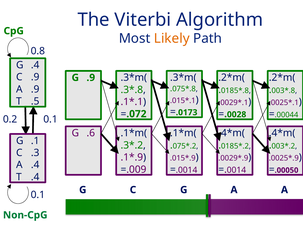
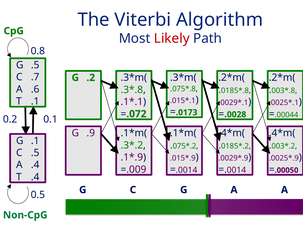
Likely colour: orange -> red (172, 39)
G .4: .4 -> .5 (35, 65)
C .9: .9 -> .7 (35, 77)
G .9: .9 -> .2 (91, 78)
A .9: .9 -> .6 (35, 89)
T .5: .5 -> .1 (35, 101)
.6: .6 -> .9 (91, 133)
C .3: .3 -> .5 (35, 153)
0.1: 0.1 -> 0.5 (38, 195)
